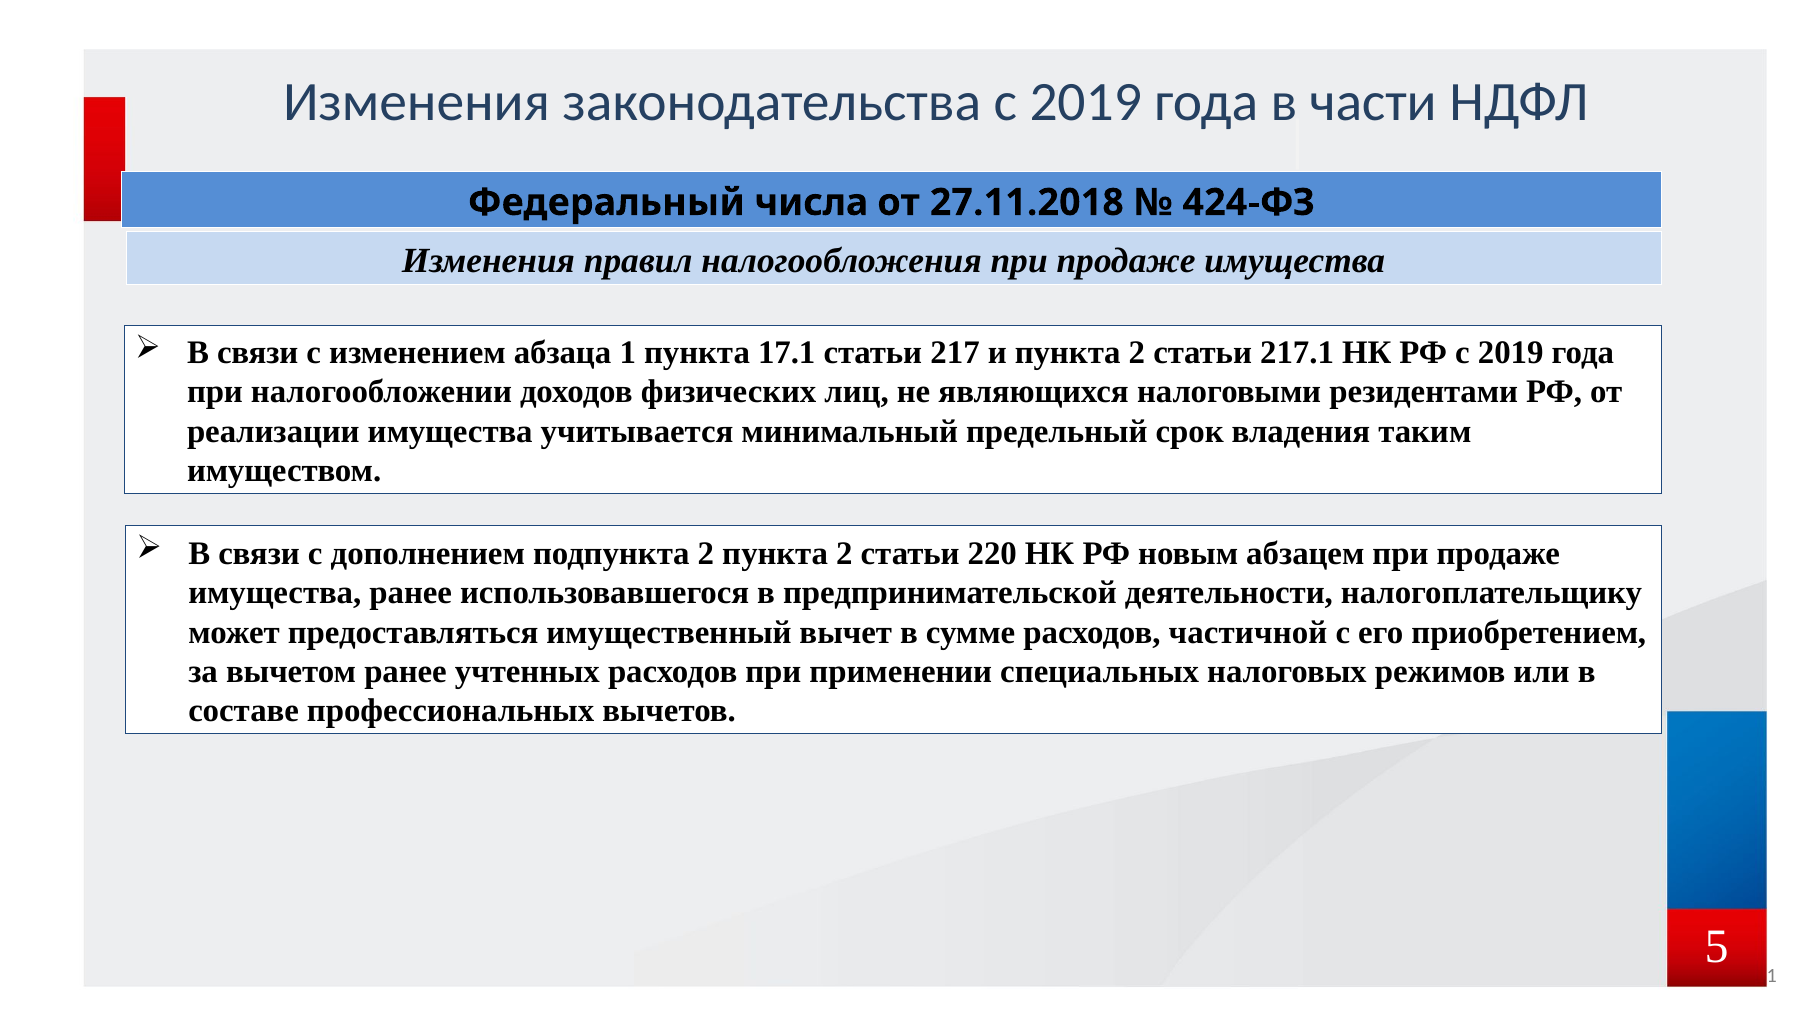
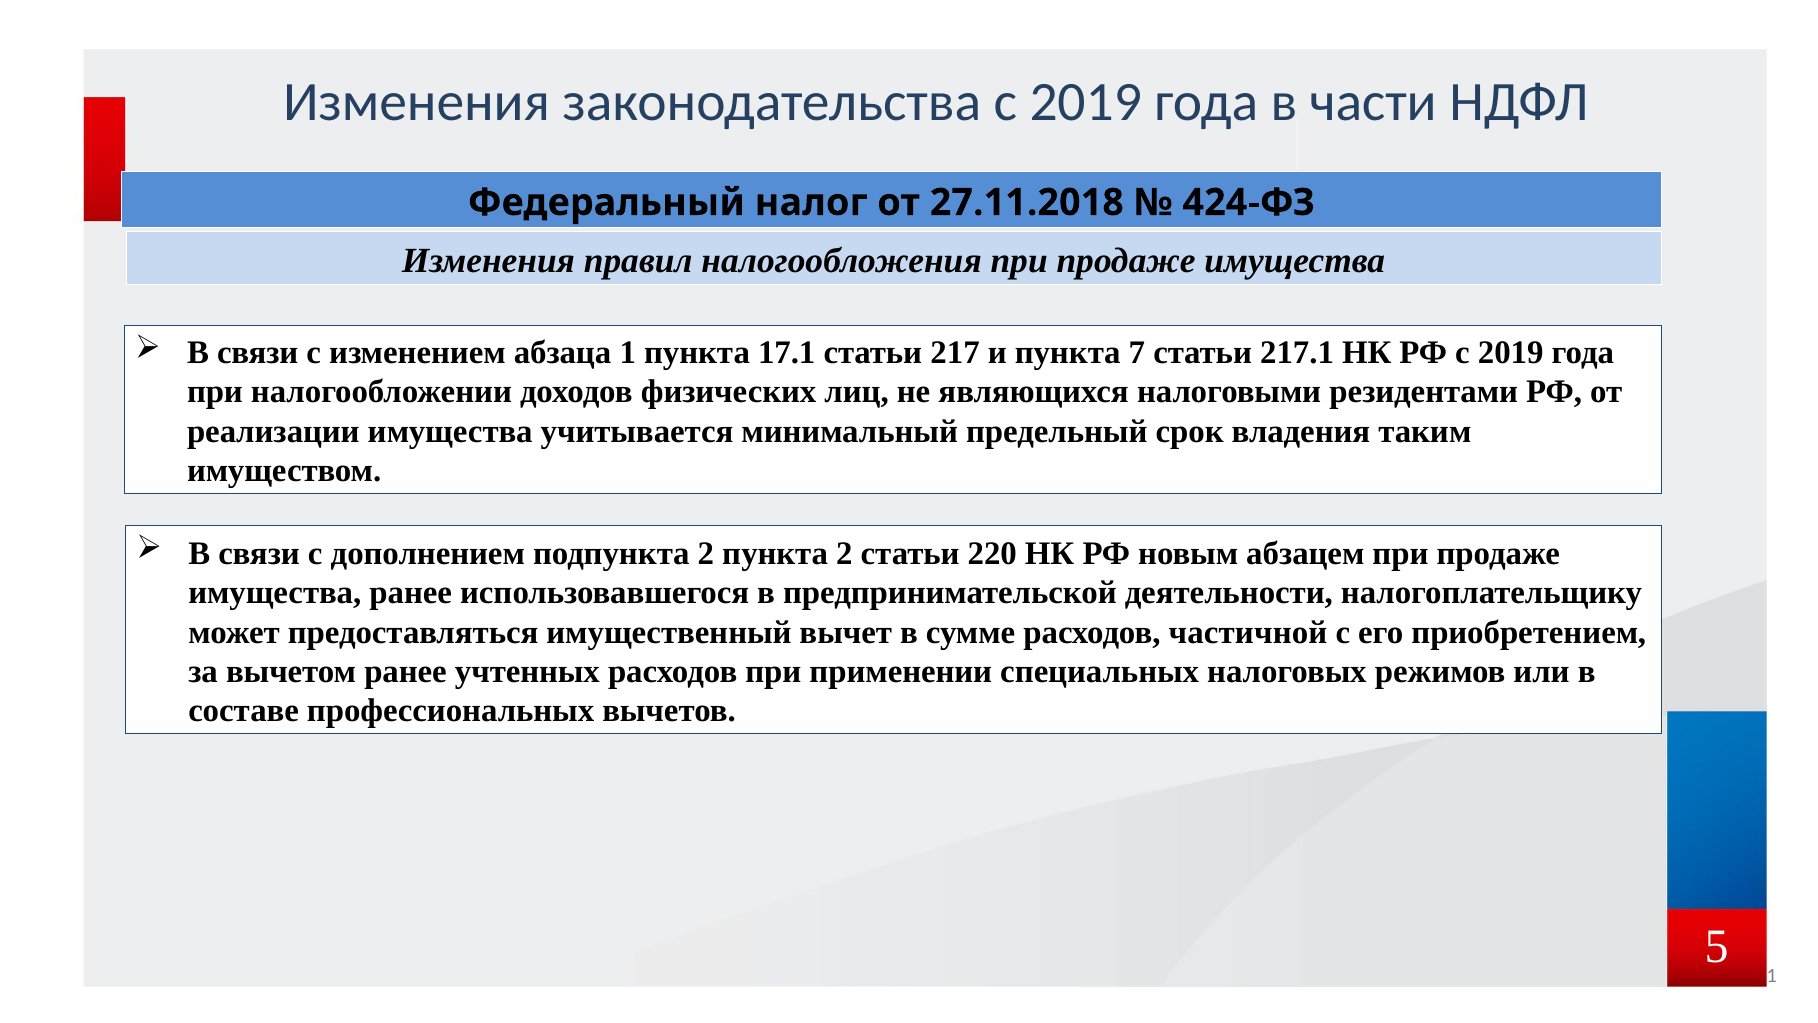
числа: числа -> налог (811, 202)
и пункта 2: 2 -> 7 (1137, 353)
